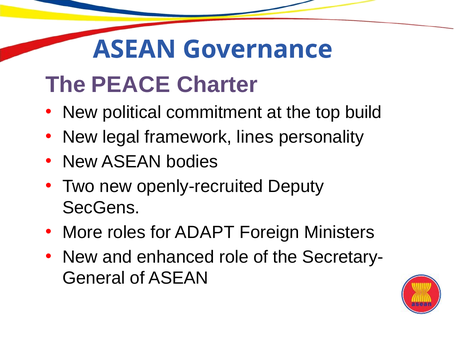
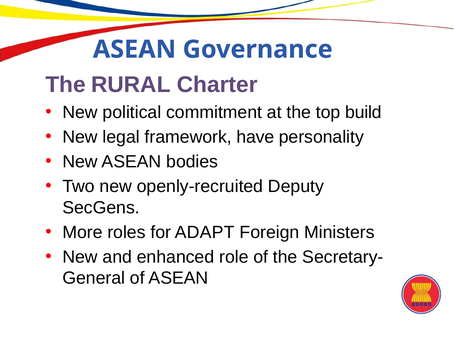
PEACE: PEACE -> RURAL (131, 85)
lines: lines -> have (255, 137)
